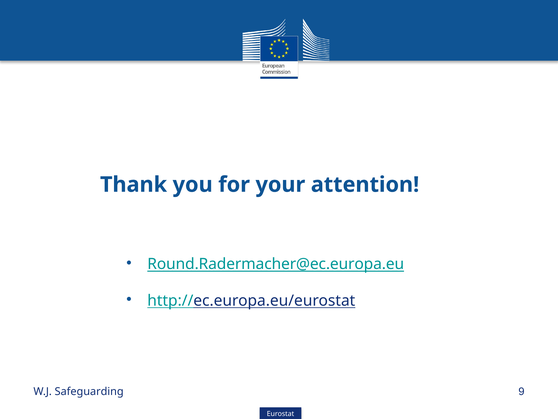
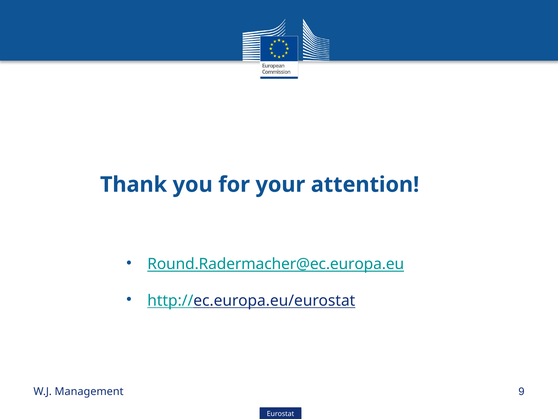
Safeguarding: Safeguarding -> Management (89, 391)
